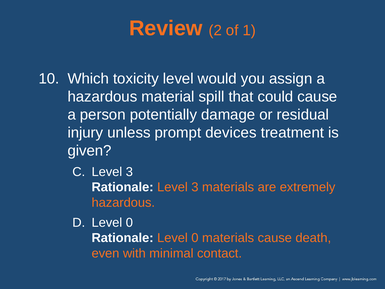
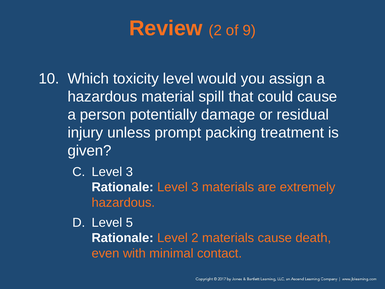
1: 1 -> 9 (249, 30)
devices: devices -> packing (231, 133)
0: 0 -> 5 (129, 222)
Rationale Level 0: 0 -> 2 (195, 238)
